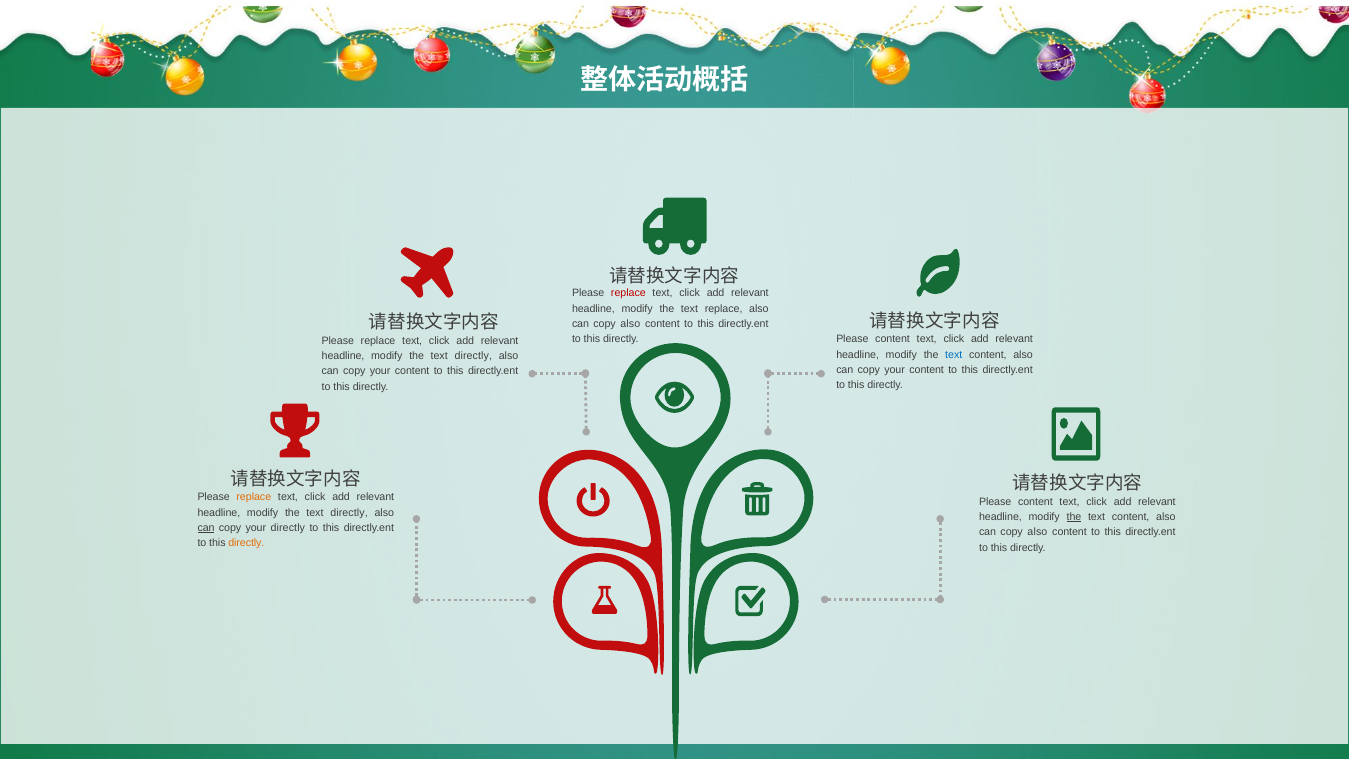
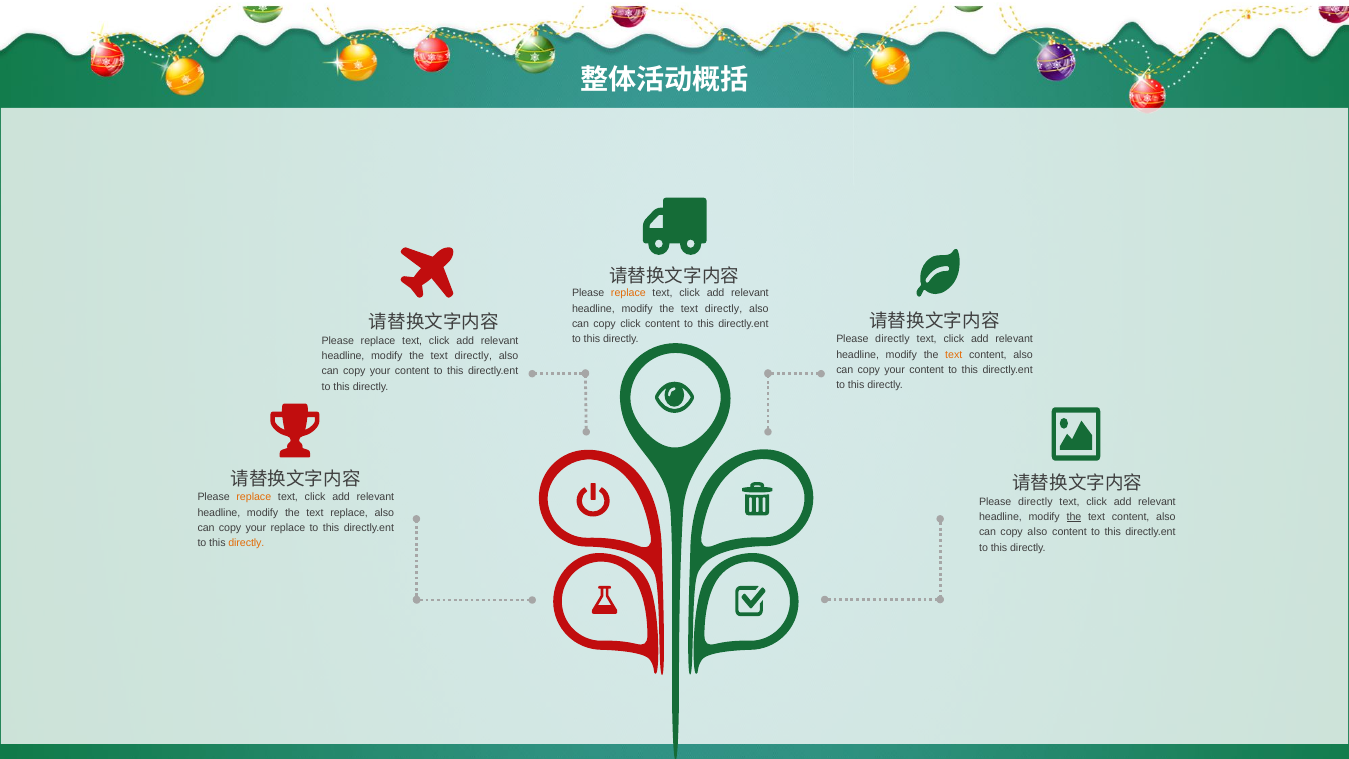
replace colour: red -> orange (628, 293)
replace: replace -> directly (724, 308)
also: also -> click (630, 324)
content: content -> directly (893, 339)
text colour: blue -> orange (954, 354)
content: content -> directly (1035, 501)
directly: directly -> replace (349, 513)
can underline: present -> none (206, 528)
your directly: directly -> replace (288, 528)
